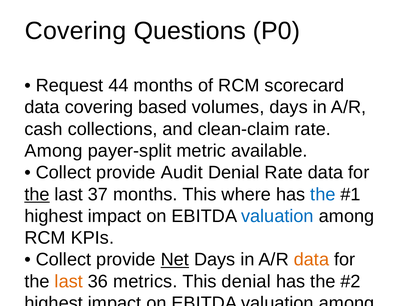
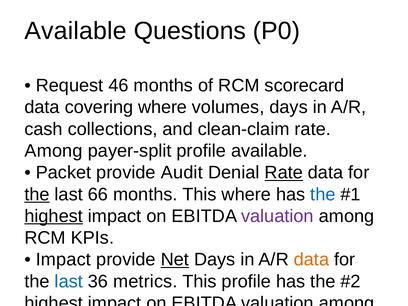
Covering: Covering -> Available (76, 31)
44: 44 -> 46 (118, 86)
covering based: based -> where (163, 107)
payer-split metric: metric -> profile (201, 151)
Collect: Collect -> Packet (63, 173)
Rate underline: none -> present (284, 173)
37: 37 -> 66 (98, 194)
highest underline: none -> present (54, 216)
valuation colour: blue -> purple (277, 216)
Collect: Collect -> Impact (63, 260)
last colour: orange -> blue (69, 281)
This denial: denial -> profile (246, 281)
